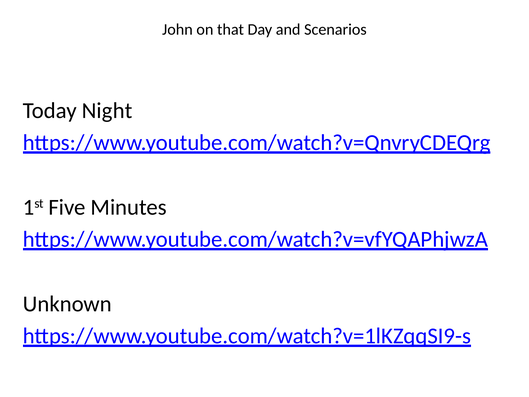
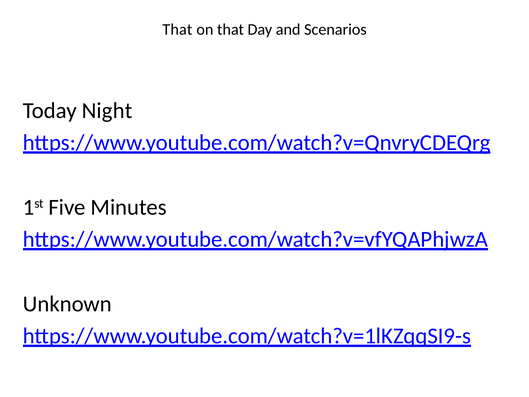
John: John -> That (177, 29)
